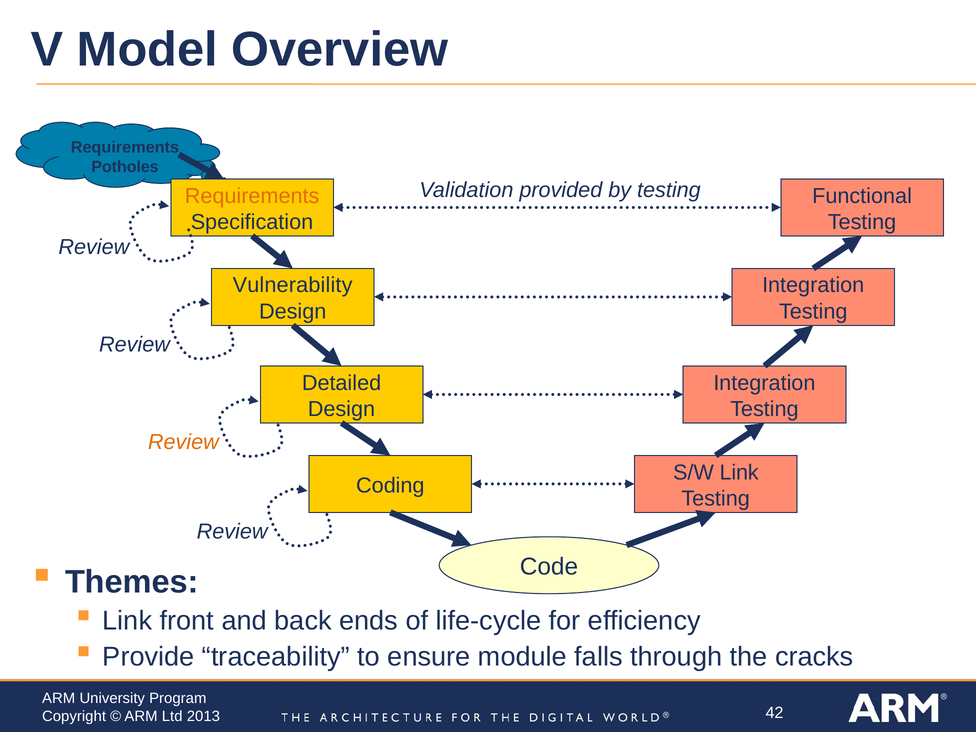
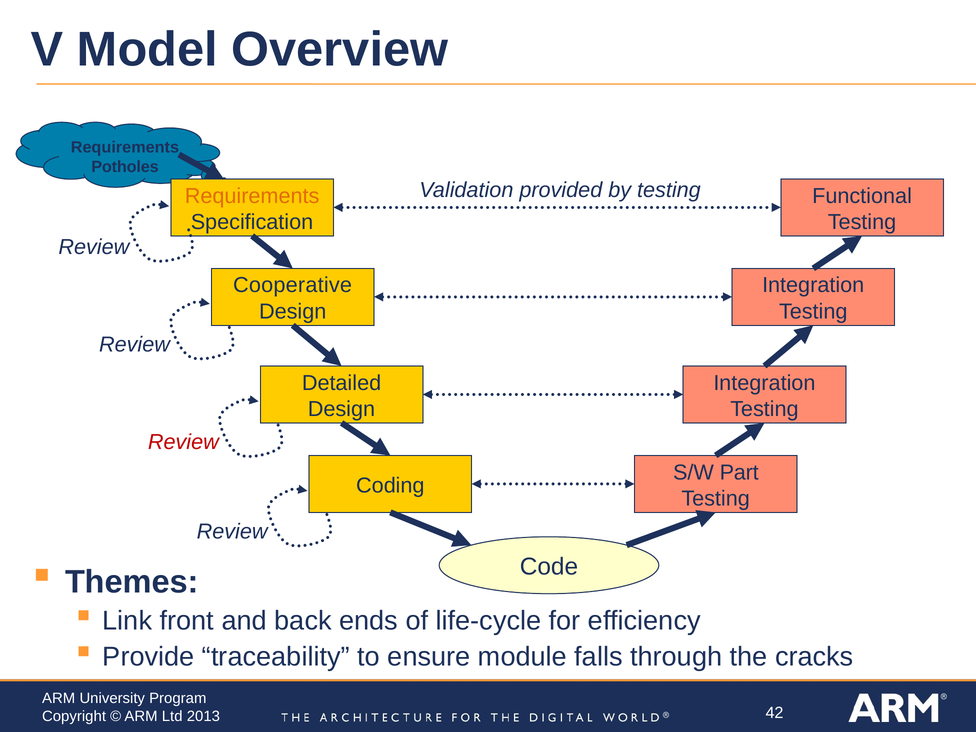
Vulnerability: Vulnerability -> Cooperative (293, 285)
Review colour: orange -> red (183, 442)
S/W Link: Link -> Part (739, 472)
